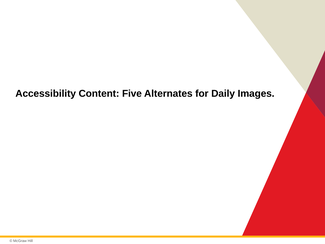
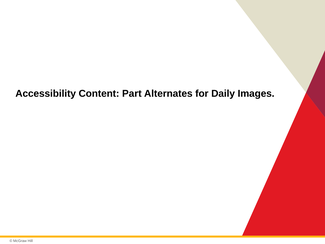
Five: Five -> Part (132, 93)
